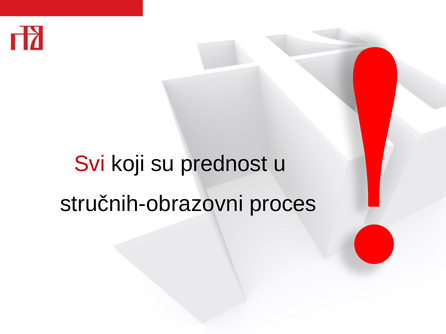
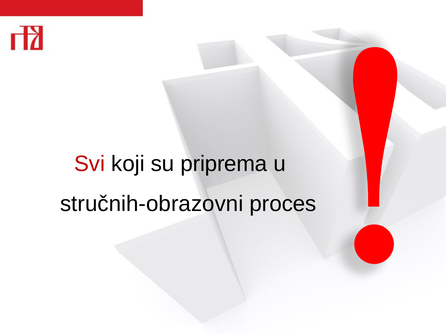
prednost: prednost -> priprema (224, 164)
